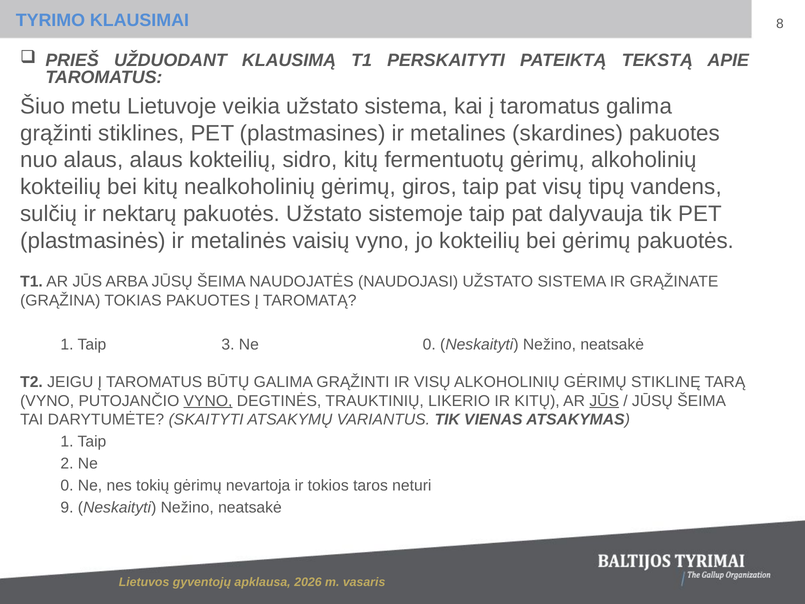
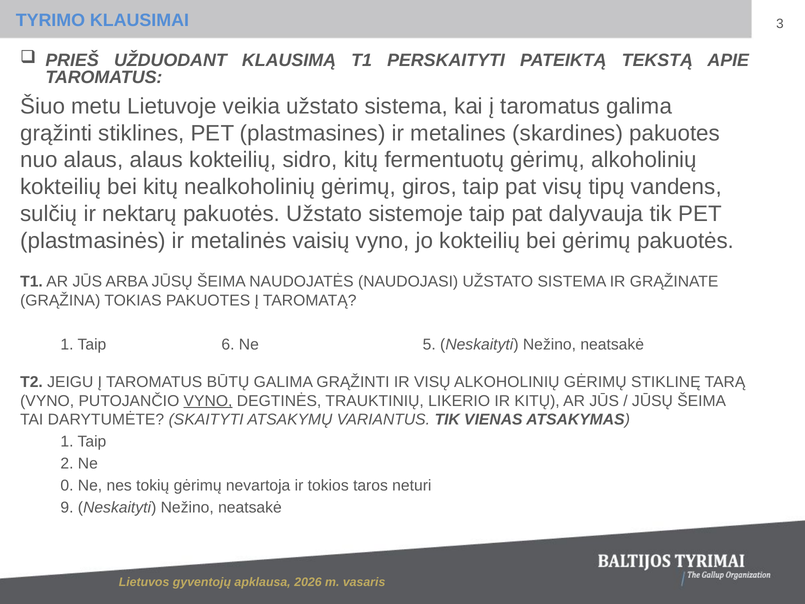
8: 8 -> 3 (780, 24)
3: 3 -> 6 (228, 344)
0: 0 -> 5 (429, 344)
JŪS underline: present -> none (604, 401)
